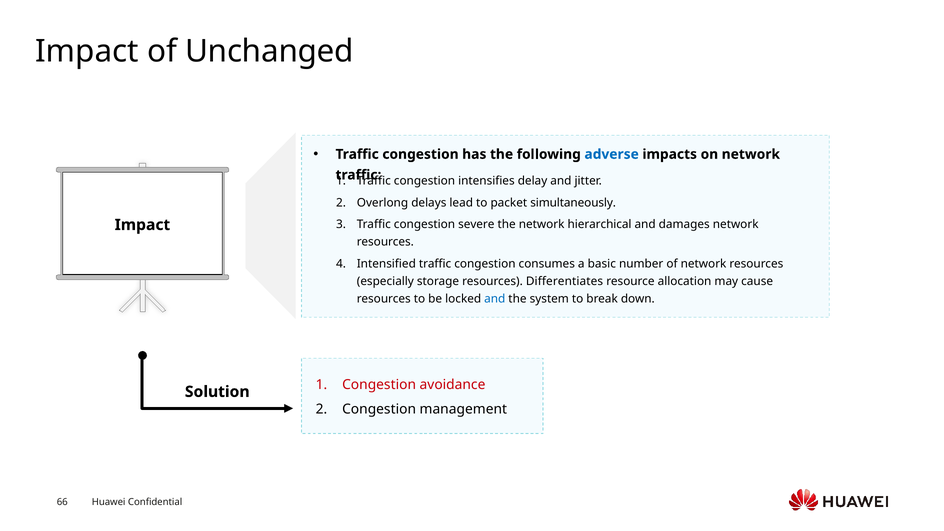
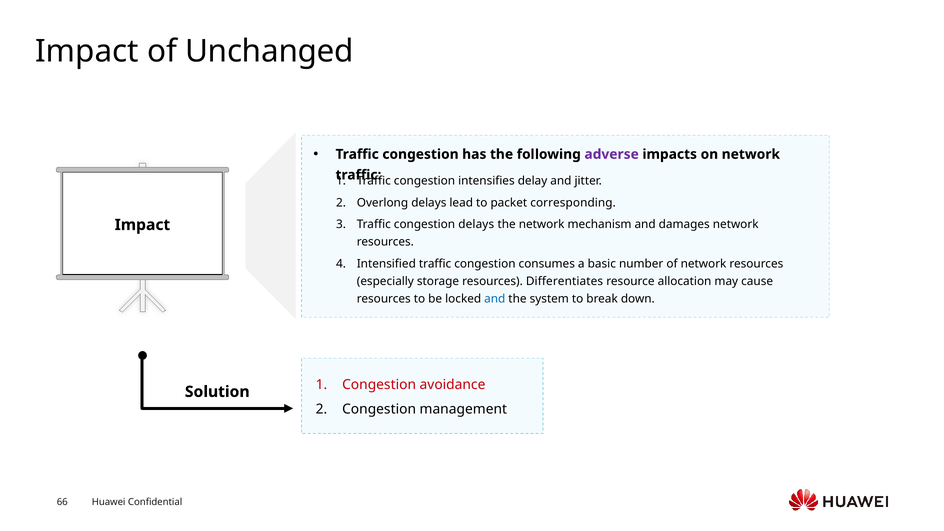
adverse colour: blue -> purple (612, 154)
simultaneously: simultaneously -> corresponding (573, 203)
congestion severe: severe -> delays (476, 224)
hierarchical: hierarchical -> mechanism (600, 224)
